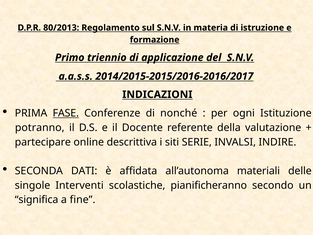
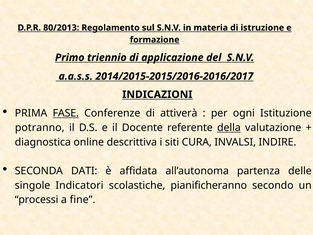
nonché: nonché -> attiverà (179, 113)
della underline: none -> present (229, 128)
partecipare: partecipare -> diagnostica (43, 142)
SERIE: SERIE -> CURA (197, 142)
materiali: materiali -> partenza (259, 171)
Interventi: Interventi -> Indicatori (80, 185)
significa: significa -> processi (37, 200)
